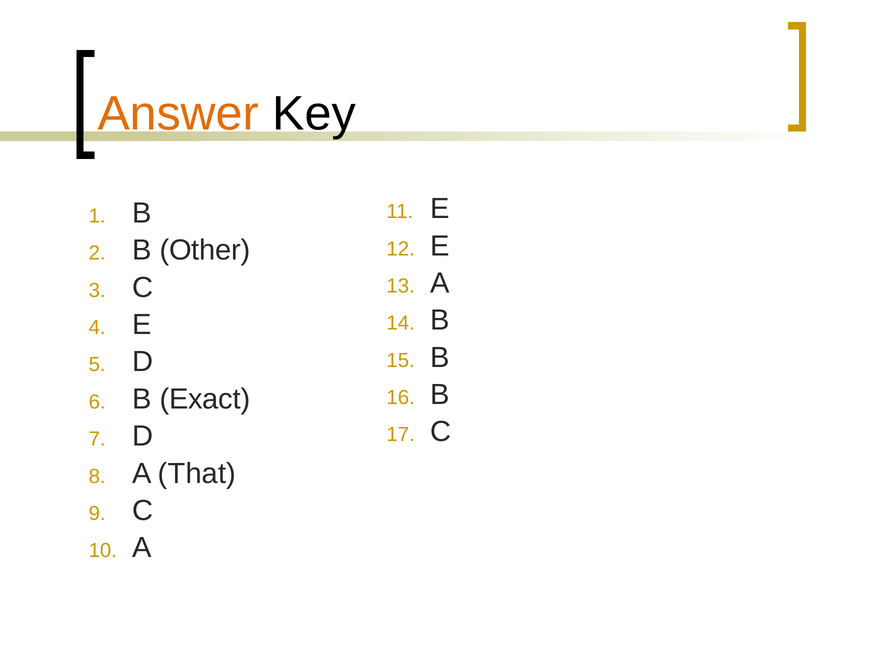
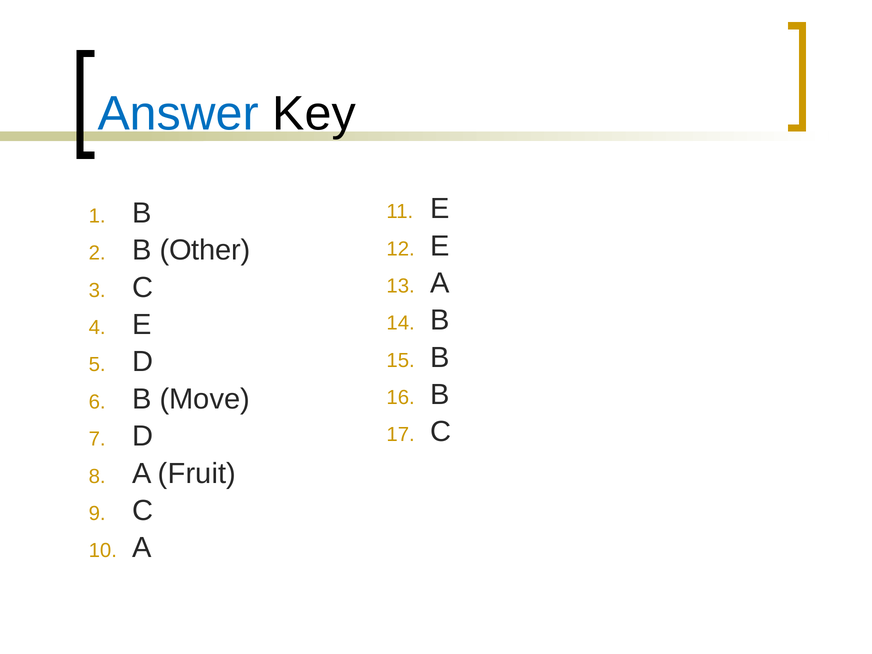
Answer colour: orange -> blue (178, 114)
Exact: Exact -> Move (205, 399)
That: That -> Fruit (197, 473)
